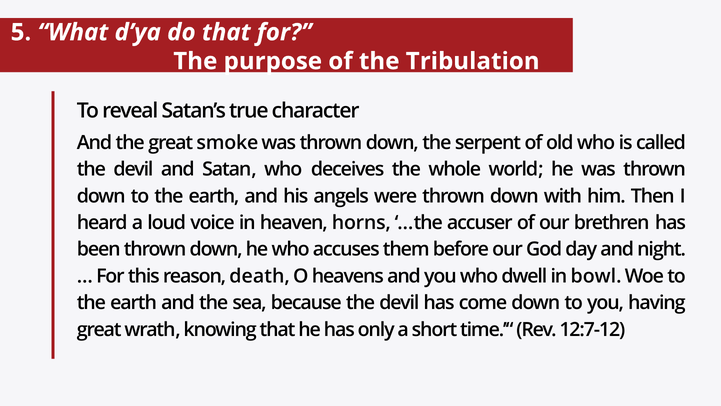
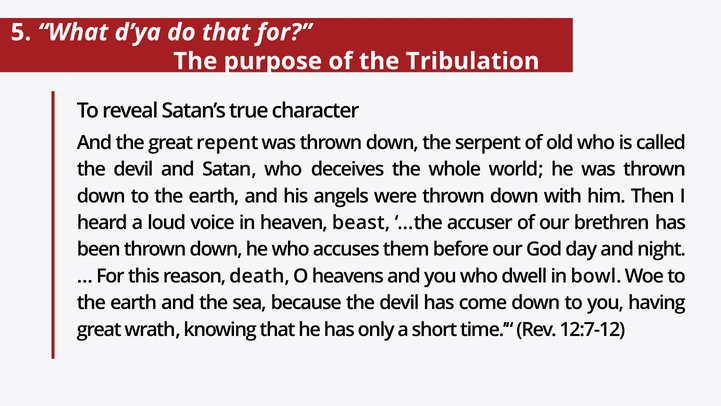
smoke: smoke -> repent (227, 143)
horns: horns -> beast (361, 223)
